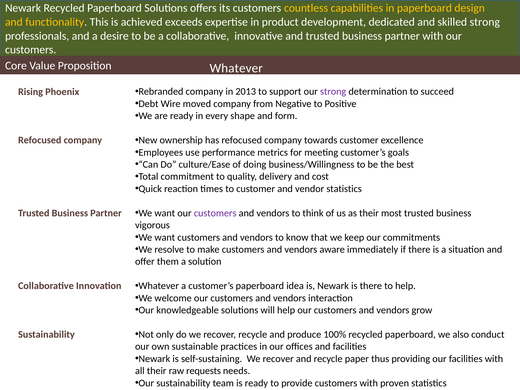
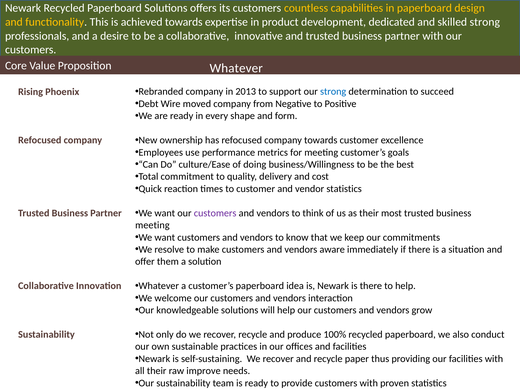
achieved exceeds: exceeds -> towards (184, 22)
strong colour: purple -> blue (333, 92)
vigorous: vigorous -> meeting (152, 225)
requests: requests -> improve (203, 371)
